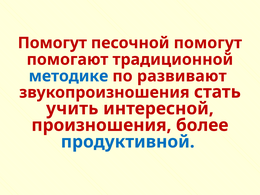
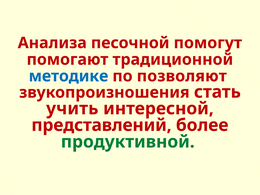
Помогут: Помогут -> Анализа (52, 43)
развивают: развивают -> позволяют (182, 76)
произношения: произношения -> представлений (101, 125)
продуктивной colour: blue -> green (128, 142)
